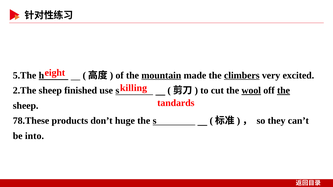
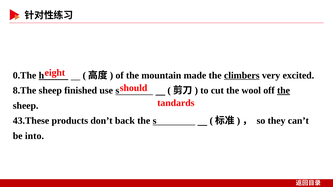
5.The: 5.The -> 0.The (25, 75)
mountain underline: present -> none (161, 75)
killing: killing -> should (134, 88)
2.The: 2.The -> 8.The (25, 91)
wool underline: present -> none (251, 91)
78.These: 78.These -> 43.These (31, 121)
huge: huge -> back (125, 121)
